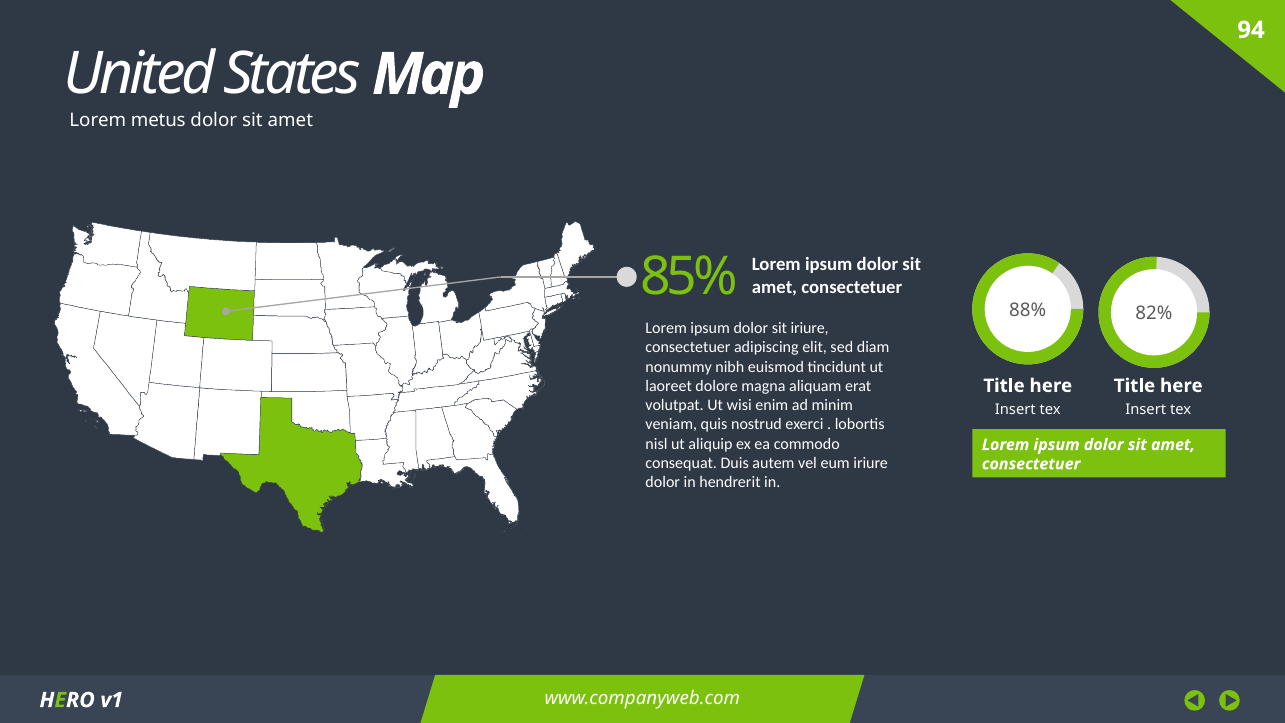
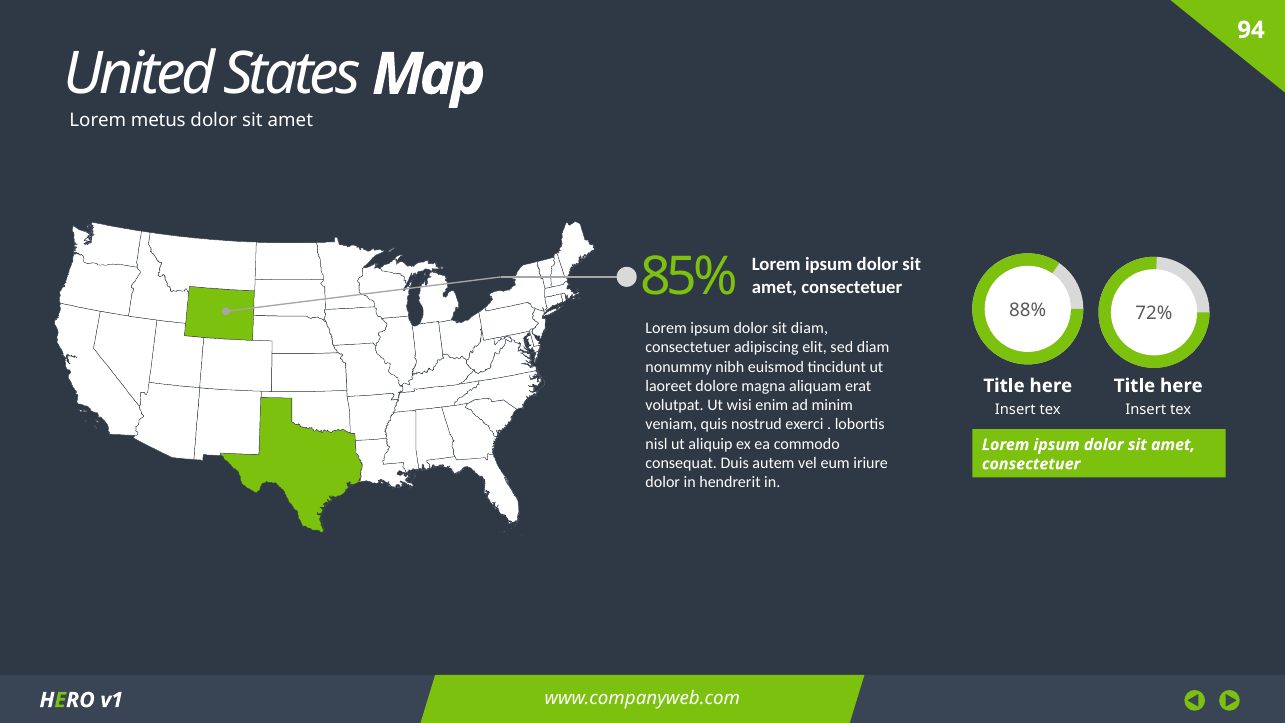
82%: 82% -> 72% (1154, 314)
sit iriure: iriure -> diam (809, 328)
